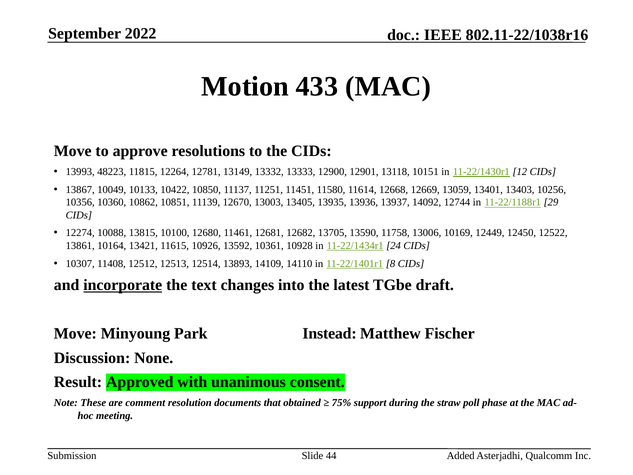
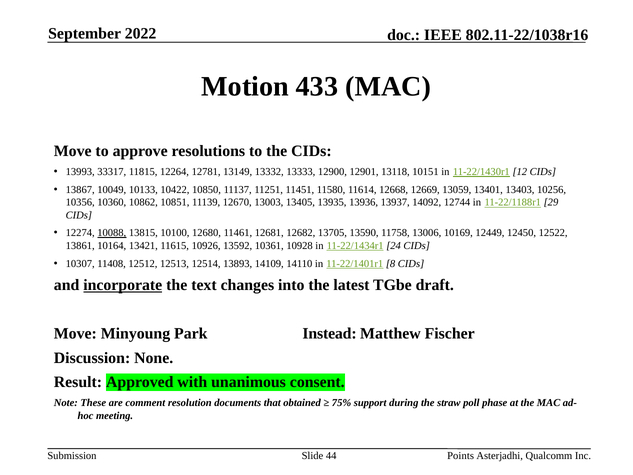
48223: 48223 -> 33317 (112, 172)
10088 underline: none -> present (112, 233)
Added: Added -> Points (461, 455)
